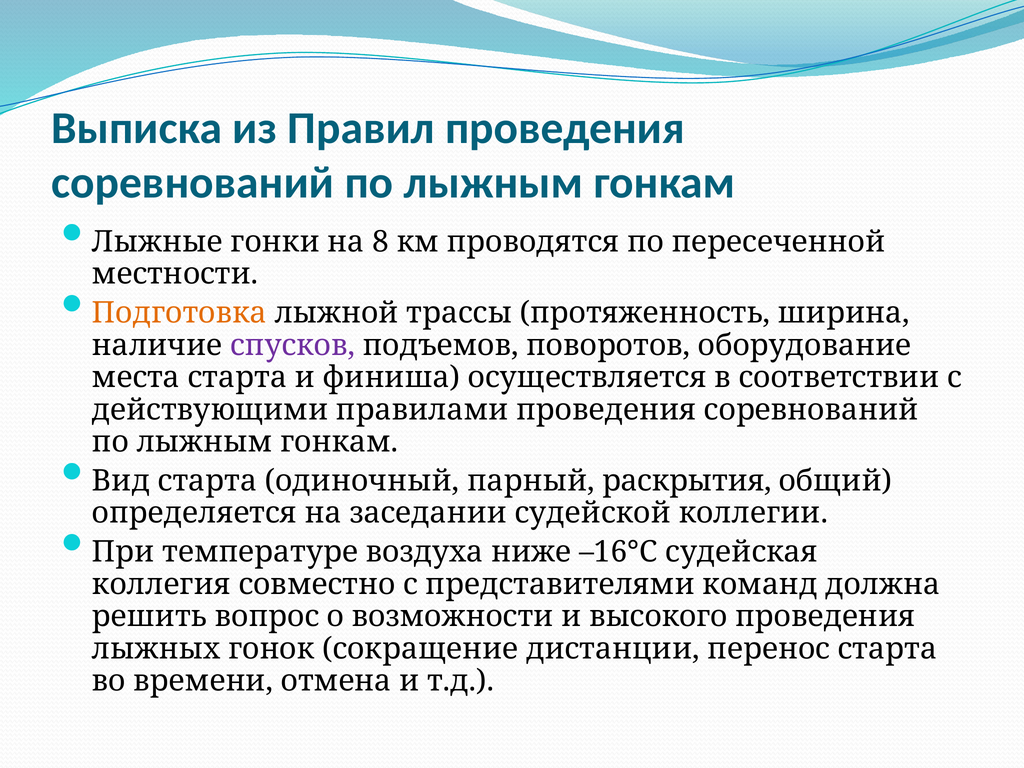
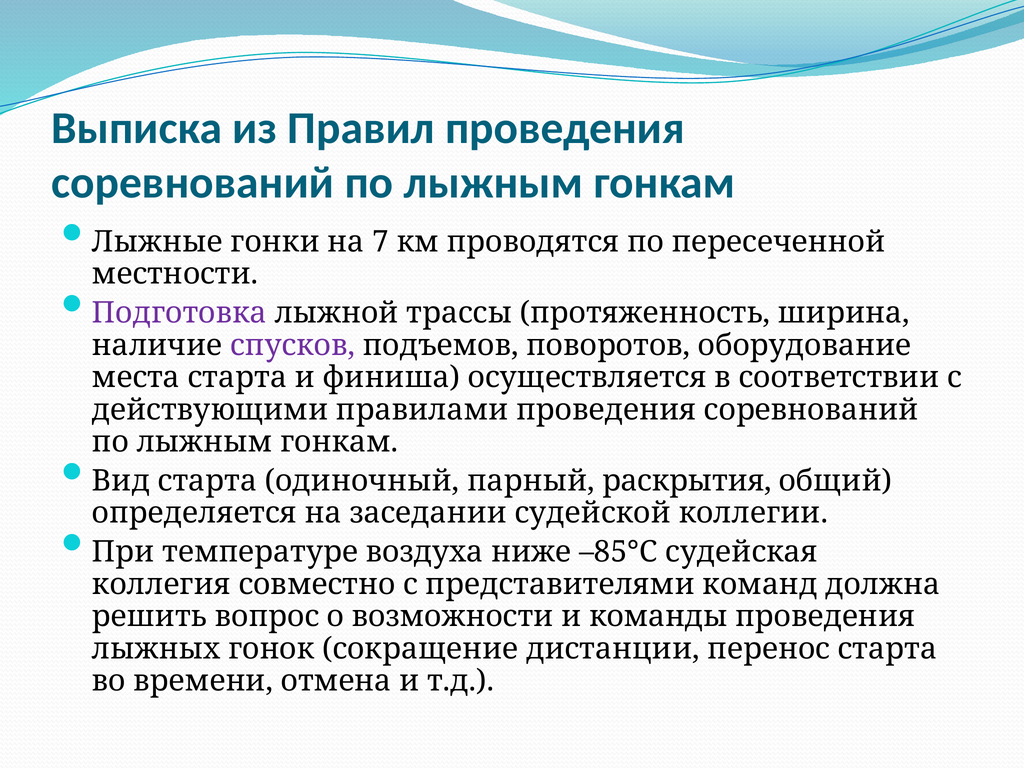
8: 8 -> 7 (380, 242)
Подготовка colour: orange -> purple (179, 313)
–16°С: –16°С -> –85°С (618, 552)
высокого: высокого -> команды (658, 616)
